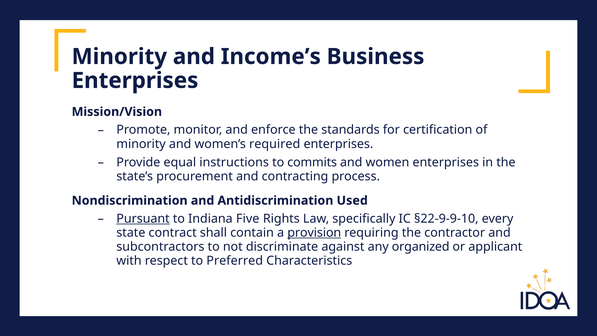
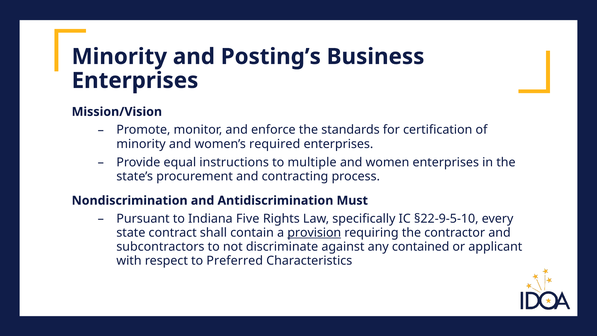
Income’s: Income’s -> Posting’s (271, 57)
commits: commits -> multiple (312, 162)
Used: Used -> Must (352, 200)
Pursuant underline: present -> none (143, 219)
§22-9-9-10: §22-9-9-10 -> §22-9-5-10 (446, 219)
organized: organized -> contained (421, 247)
